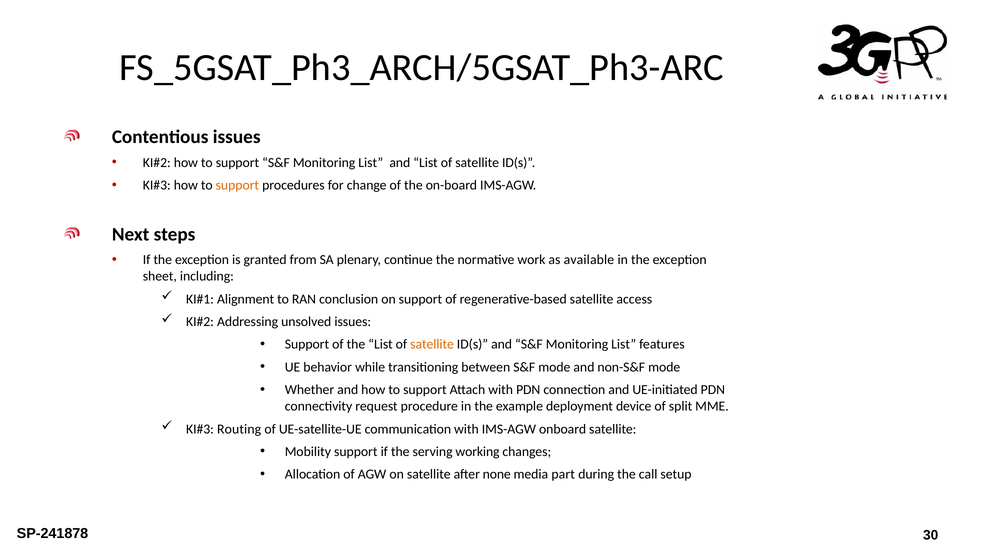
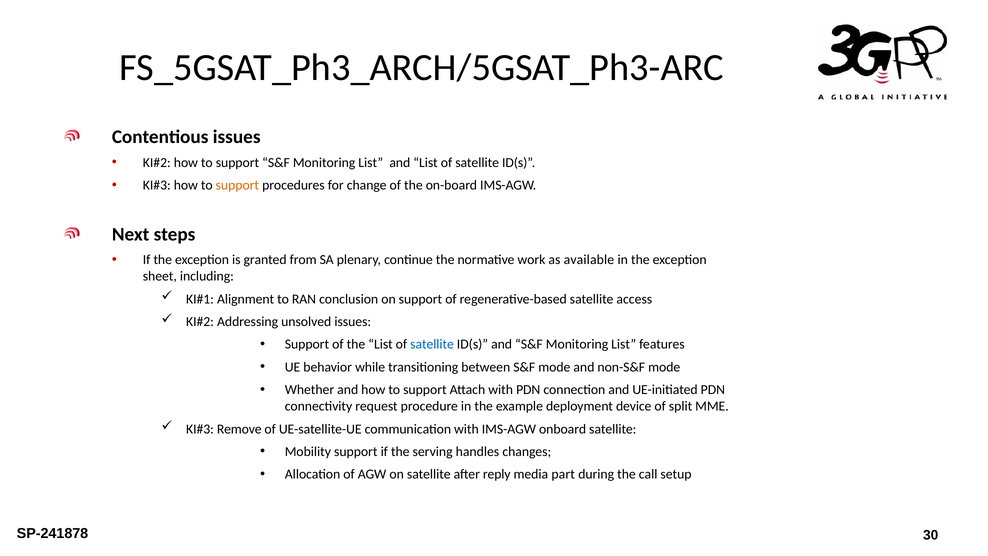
satellite colour: orange -> blue (432, 344)
Routing: Routing -> Remove (239, 429)
working: working -> handles (477, 452)
none: none -> reply (497, 474)
